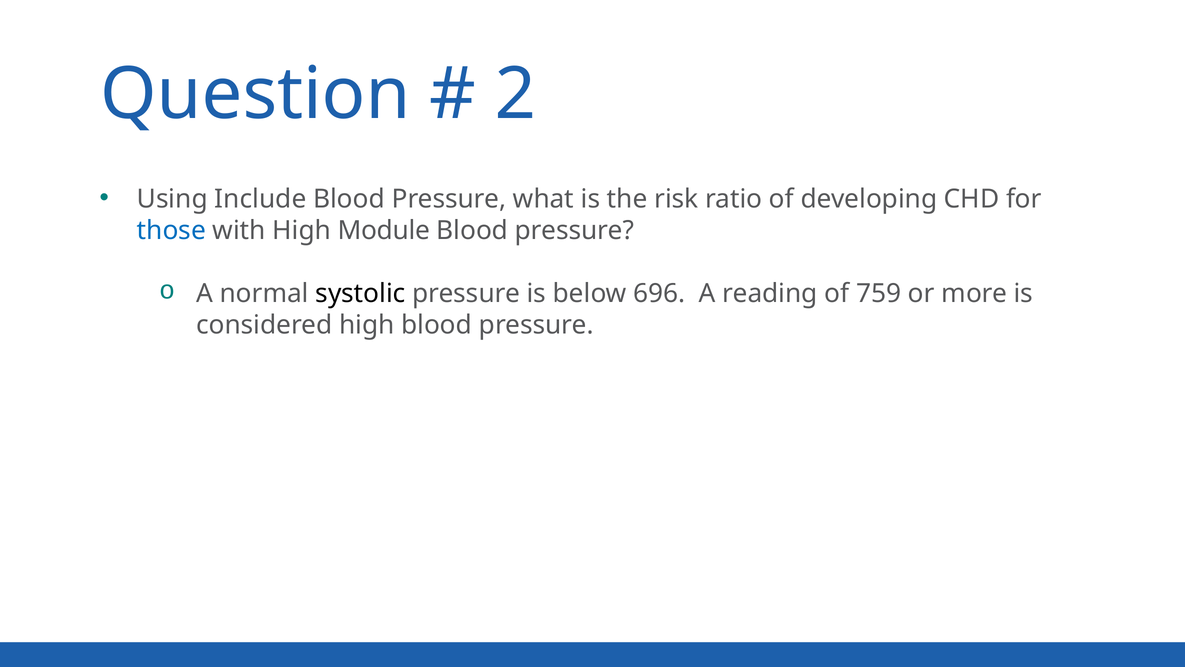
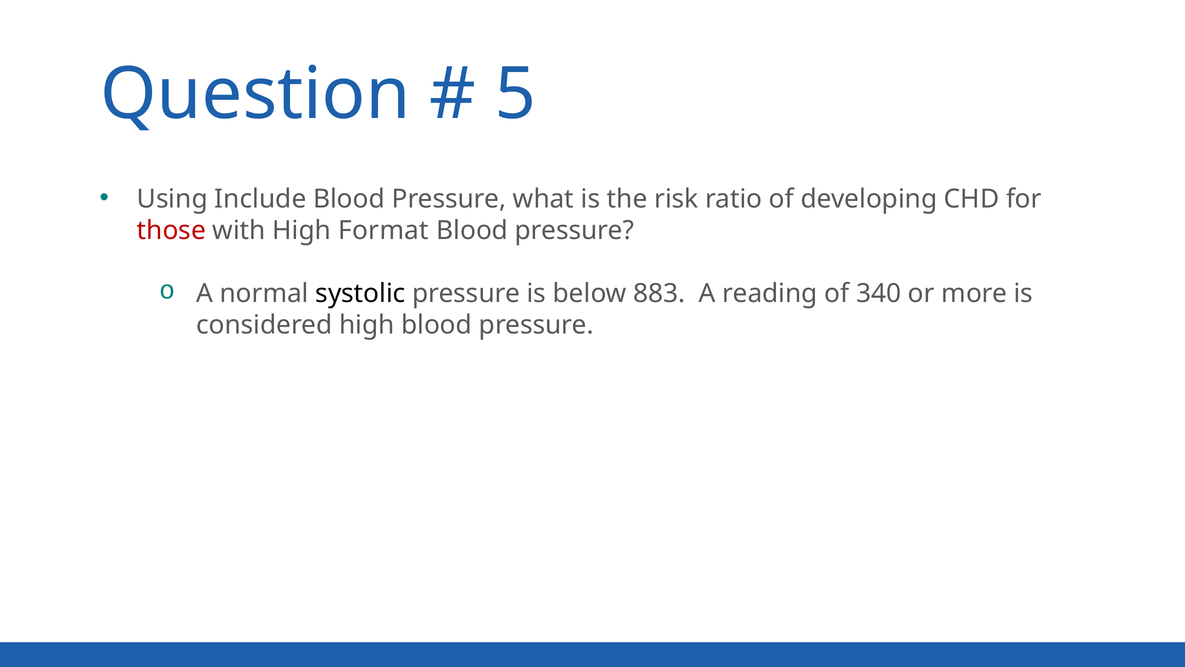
2: 2 -> 5 (516, 94)
those colour: blue -> red (171, 230)
Module: Module -> Format (384, 230)
696: 696 -> 883 (659, 293)
759: 759 -> 340 (879, 293)
